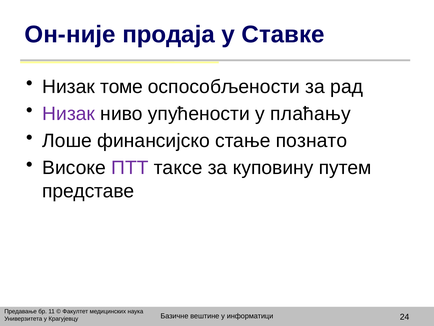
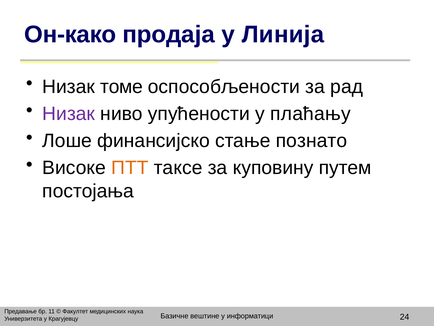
Он-није: Он-није -> Он-како (70, 35)
Ставке: Ставке -> Линија (283, 35)
ПТТ colour: purple -> orange (130, 168)
представе: представе -> постојања (88, 191)
